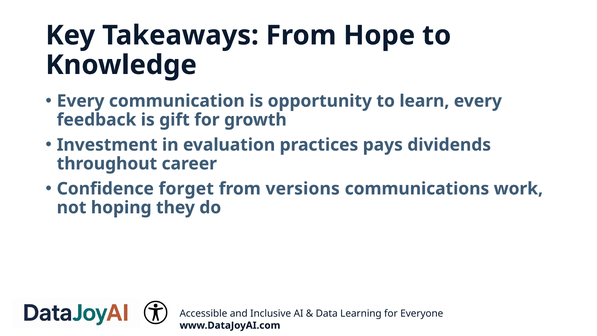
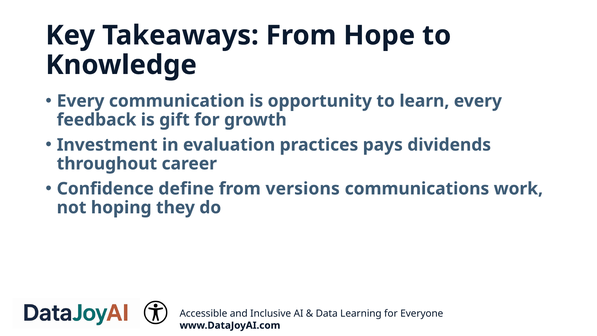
forget: forget -> define (186, 189)
